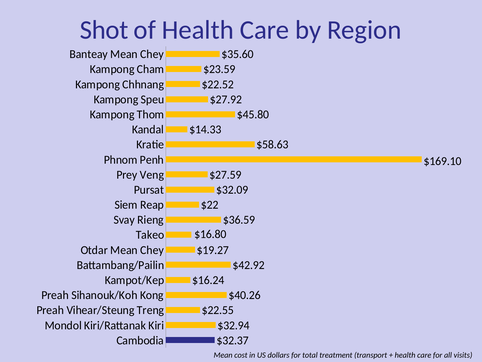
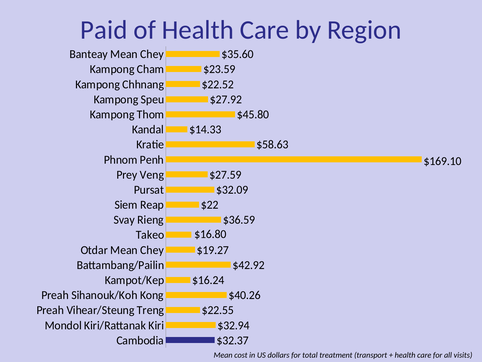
Shot: Shot -> Paid (104, 30)
